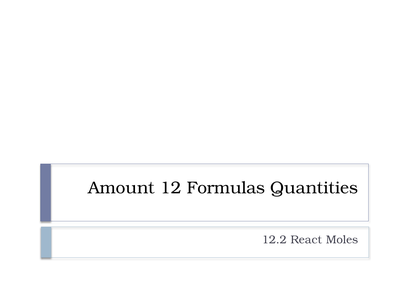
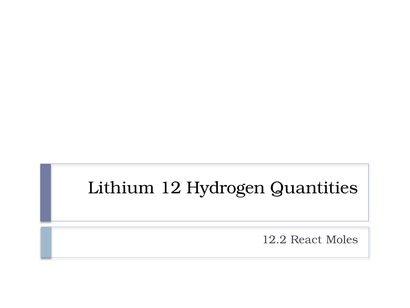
Amount: Amount -> Lithium (121, 188)
Formulas: Formulas -> Hydrogen (226, 188)
